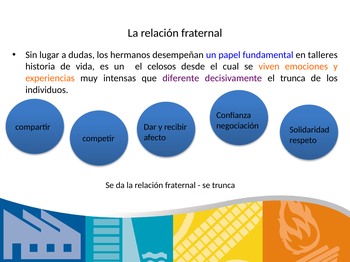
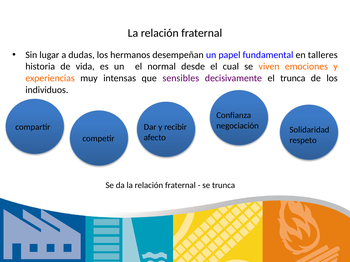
celosos: celosos -> normal (162, 67)
diferente: diferente -> sensibles (181, 78)
